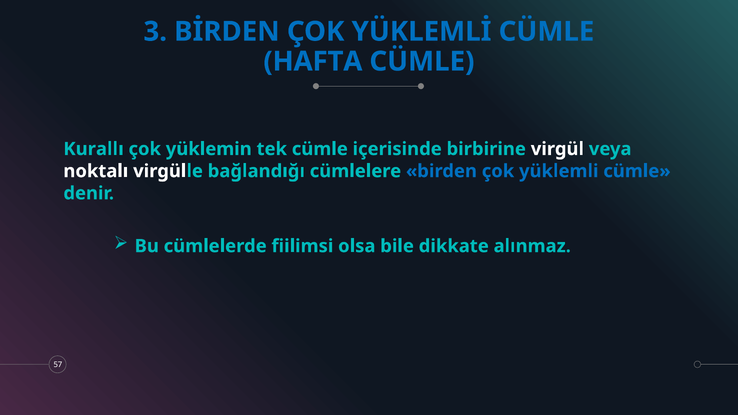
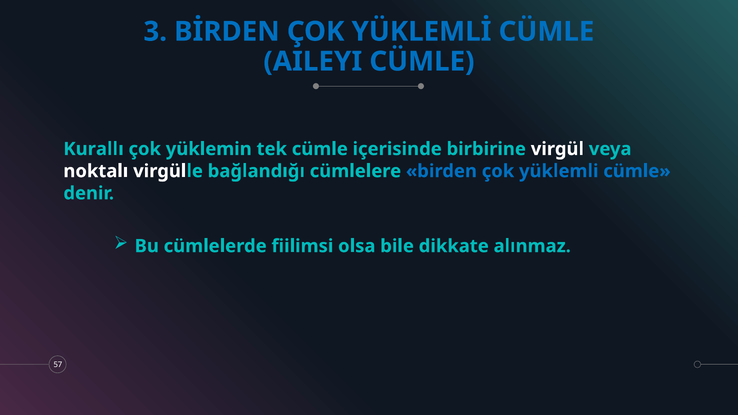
HAFTA: HAFTA -> AILEYI (313, 61)
